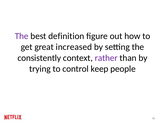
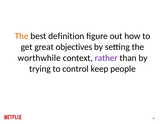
The colour: purple -> orange (22, 36)
increased: increased -> objectives (74, 47)
consistently: consistently -> worthwhile (39, 58)
